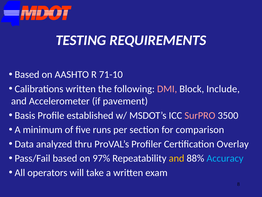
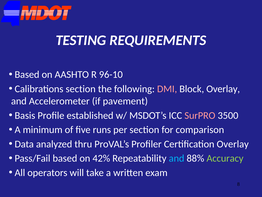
71-10: 71-10 -> 96-10 (111, 74)
Calibrations written: written -> section (81, 89)
Block Include: Include -> Overlay (223, 89)
97%: 97% -> 42% (101, 158)
and colour: yellow -> light blue (177, 158)
Accuracy colour: light blue -> light green (225, 158)
